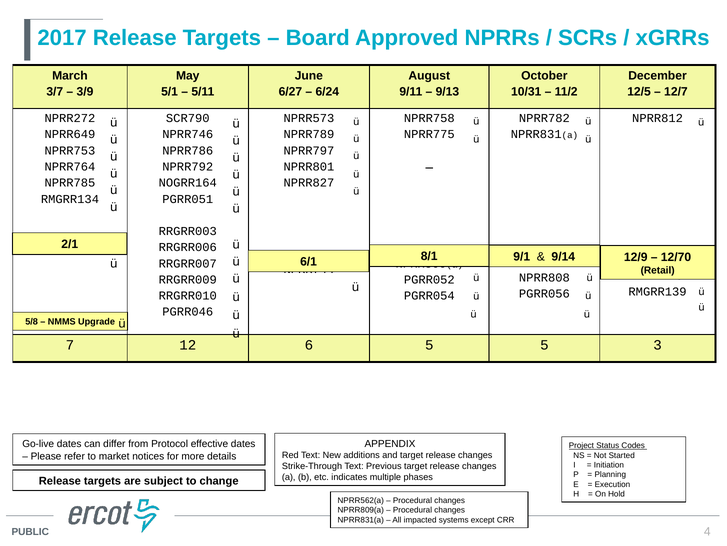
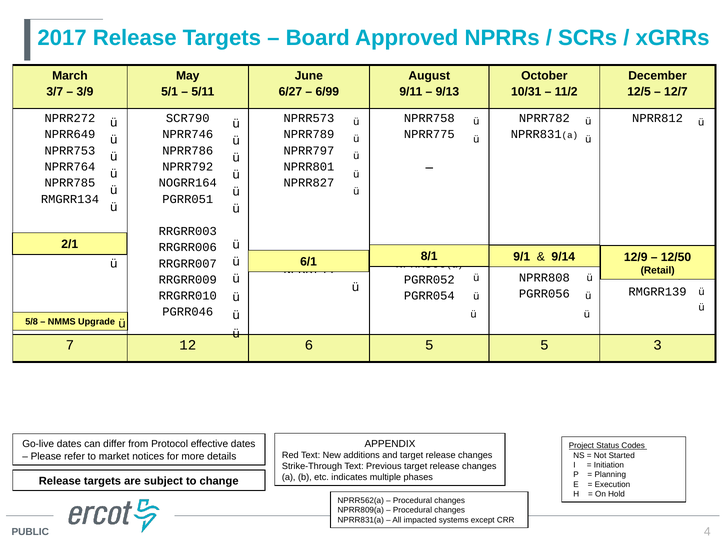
6/24: 6/24 -> 6/99 (327, 91)
12/70: 12/70 -> 12/50 (676, 257)
